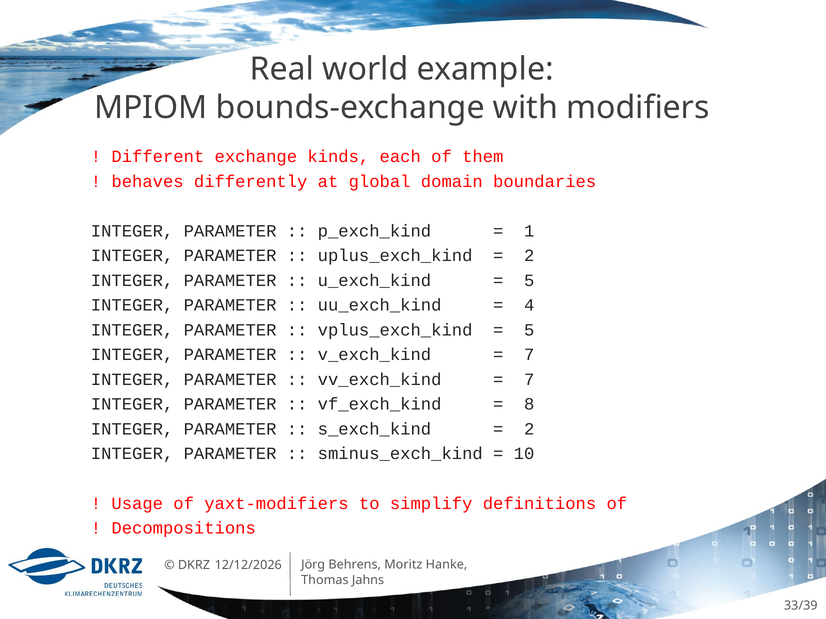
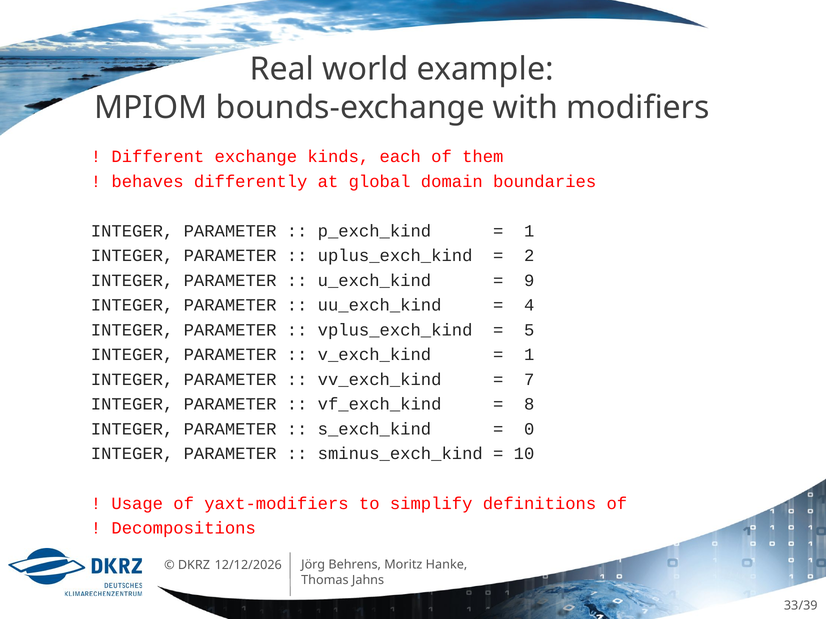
5: 5 -> 9 (529, 281)
7: 7 -> 1 (529, 355)
2: 2 -> 0 (529, 429)
